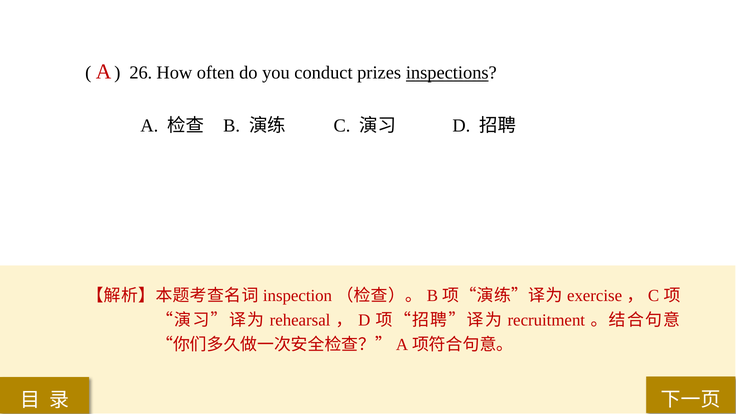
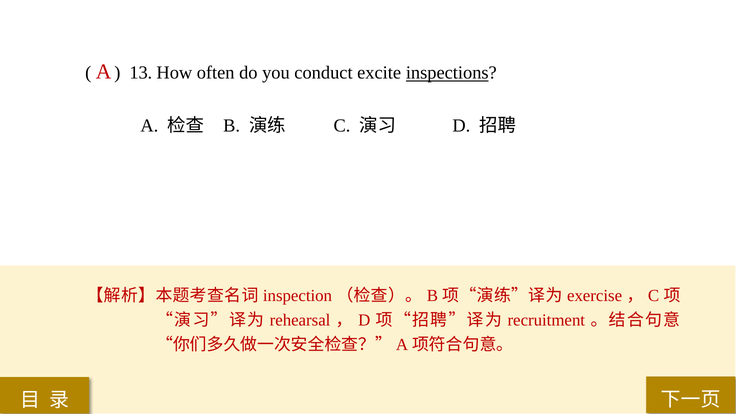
26: 26 -> 13 (141, 73)
prizes: prizes -> excite (379, 73)
